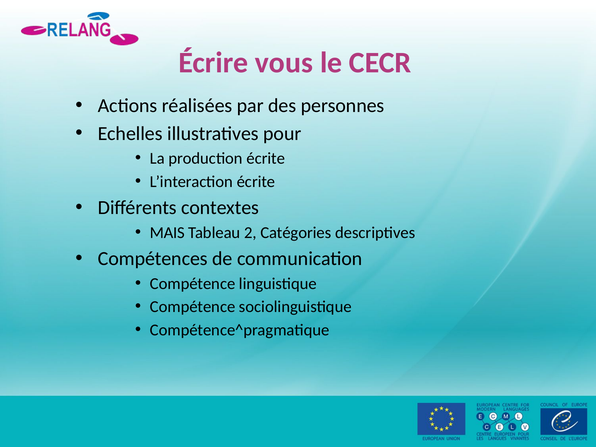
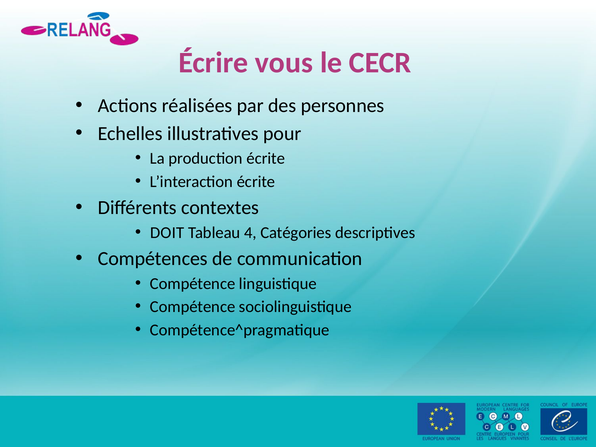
MAIS: MAIS -> DOIT (167, 233)
2: 2 -> 4 (250, 233)
